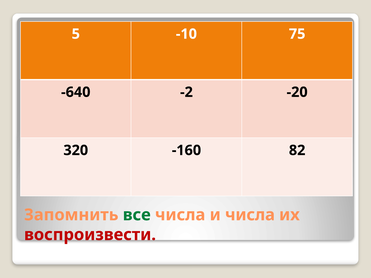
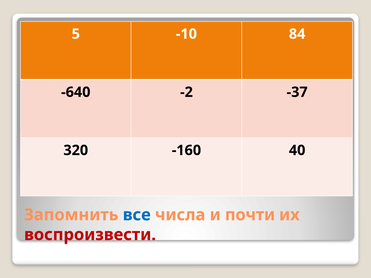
75: 75 -> 84 (297, 34)
-20: -20 -> -37 (297, 92)
82: 82 -> 40 (297, 150)
все colour: green -> blue (137, 215)
и числа: числа -> почти (250, 215)
